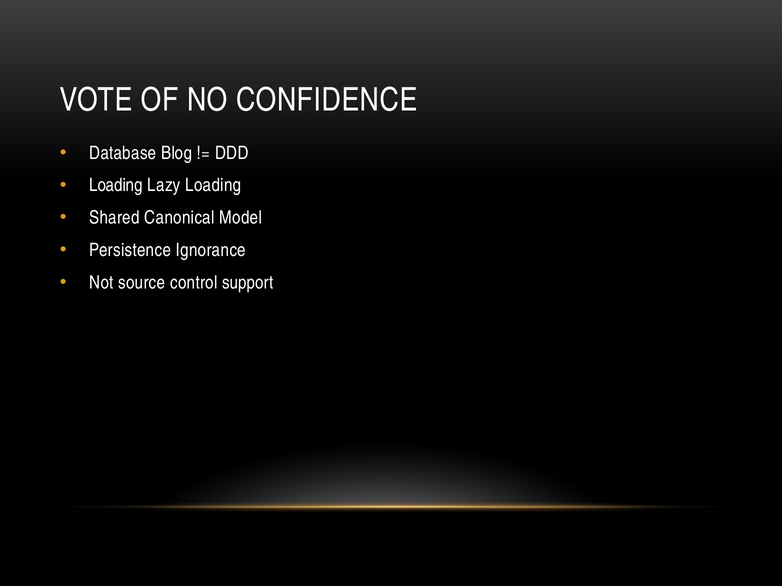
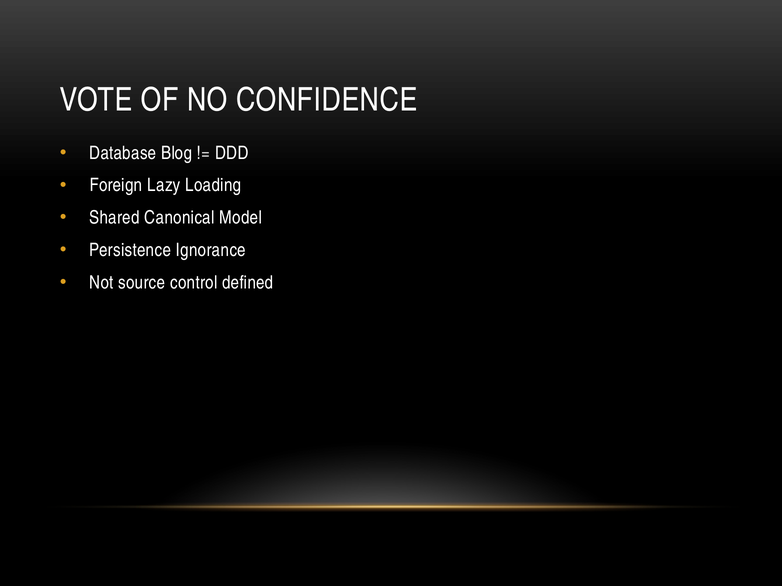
Loading: Loading -> Foreign (116, 186)
support: support -> defined (248, 283)
